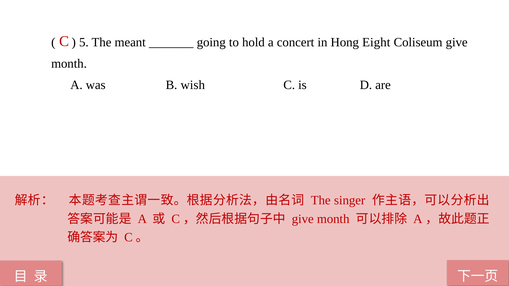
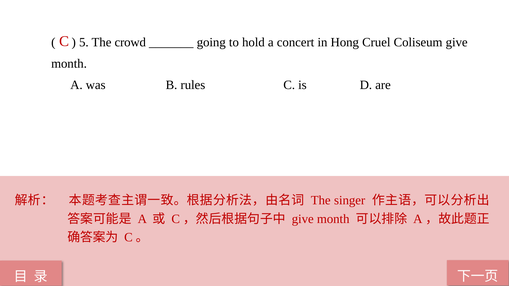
meant: meant -> crowd (130, 42)
Eight: Eight -> Cruel (376, 42)
wish: wish -> rules (193, 85)
